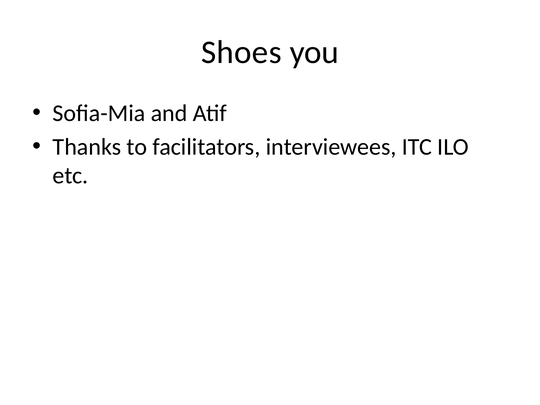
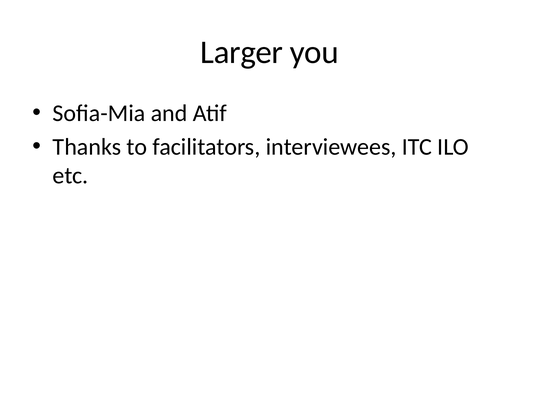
Shoes: Shoes -> Larger (242, 52)
